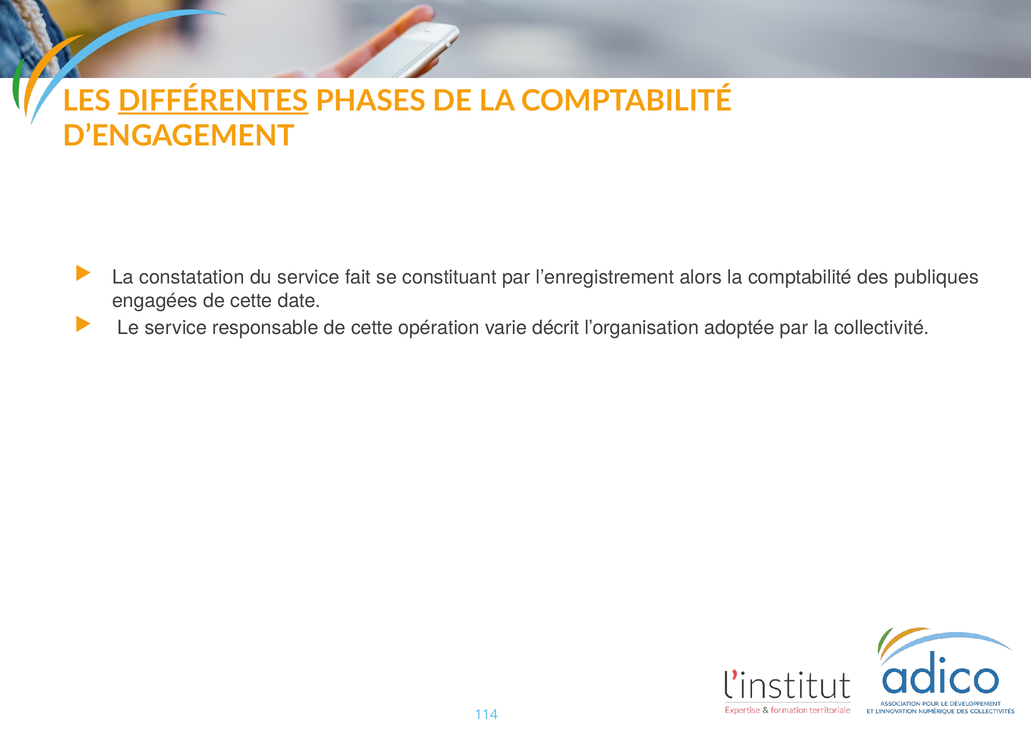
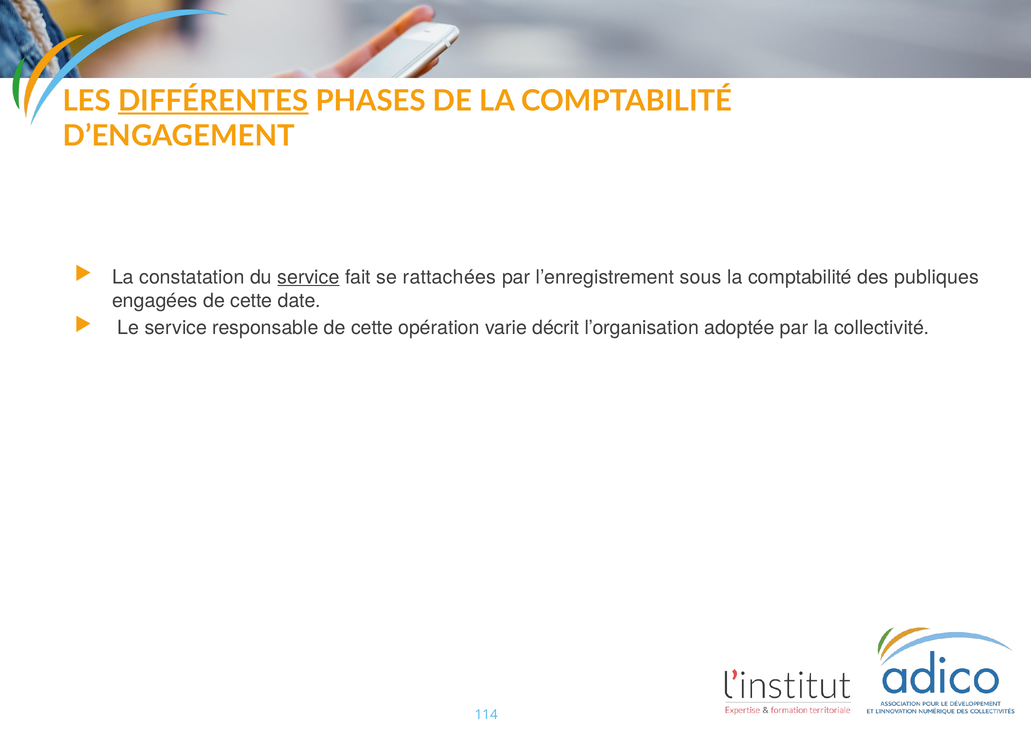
service underline: none -> present (308, 277)
constituant: constituant -> rattachées (449, 277)
alors: alors -> sous (701, 277)
